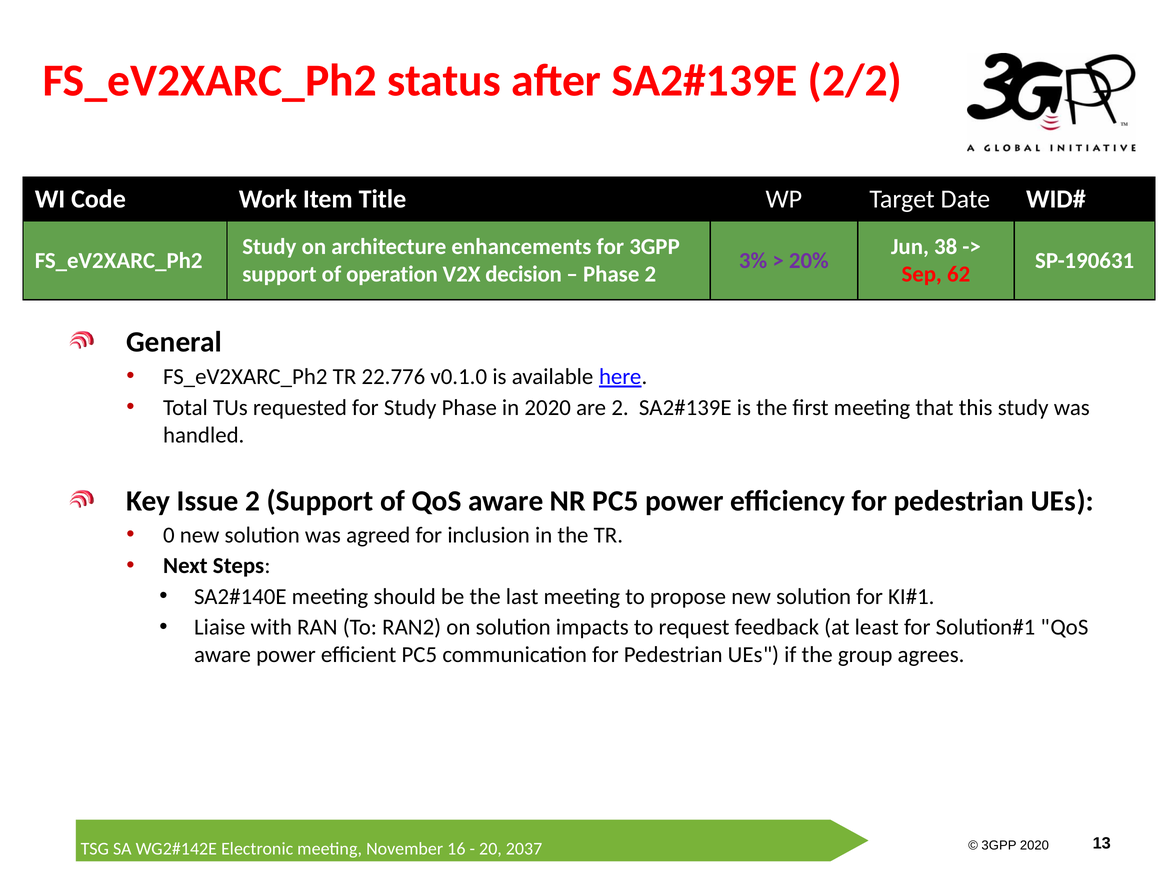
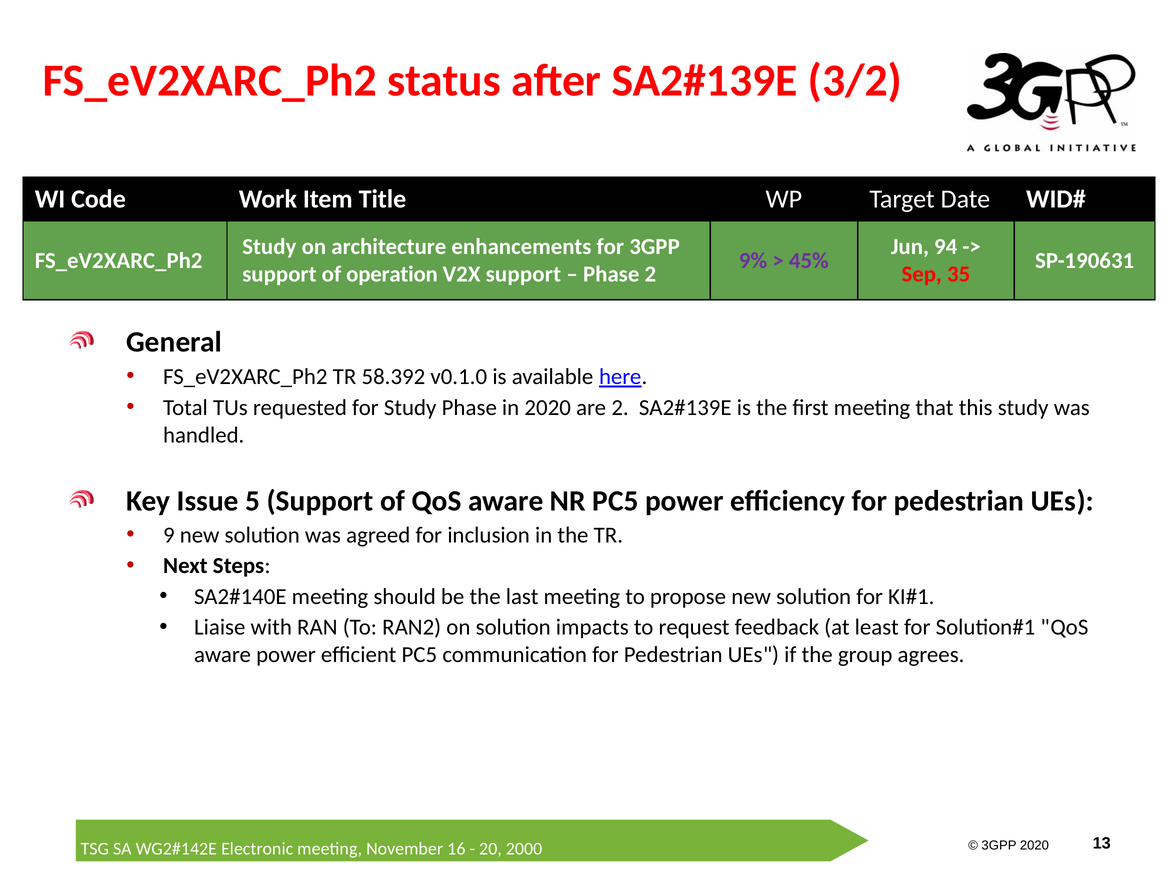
2/2: 2/2 -> 3/2 (855, 80)
38: 38 -> 94 (946, 246)
3%: 3% -> 9% (753, 260)
20%: 20% -> 45% (809, 260)
V2X decision: decision -> support (523, 274)
62: 62 -> 35 (959, 274)
22.776: 22.776 -> 58.392 (393, 376)
Issue 2: 2 -> 5 (253, 500)
0: 0 -> 9 (169, 535)
2037: 2037 -> 2000 (524, 848)
